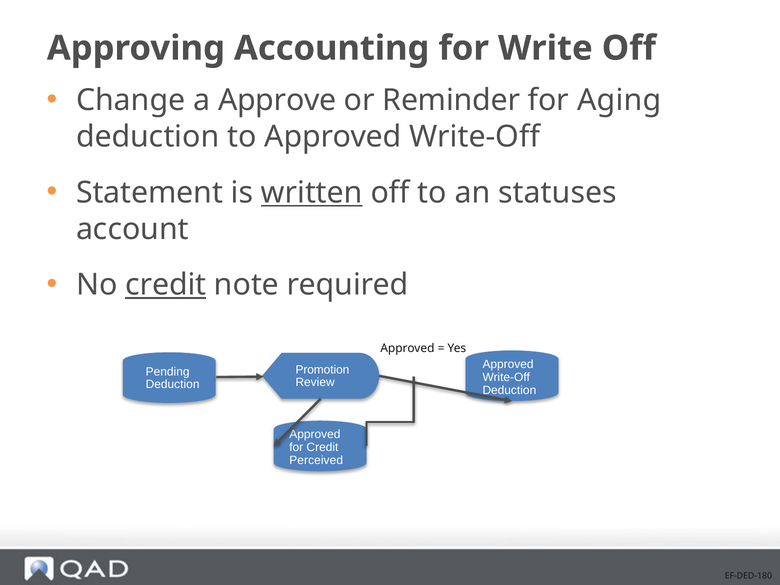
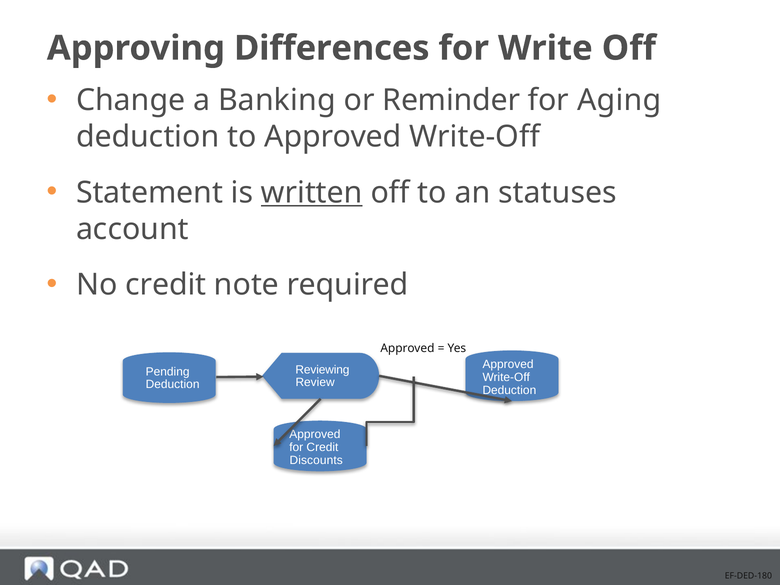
Accounting: Accounting -> Differences (332, 48)
Approve: Approve -> Banking (277, 100)
credit underline: present -> none (166, 285)
Promotion: Promotion -> Reviewing (322, 370)
Perceived: Perceived -> Discounts (316, 460)
